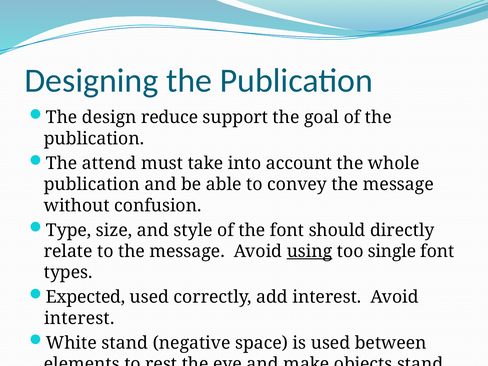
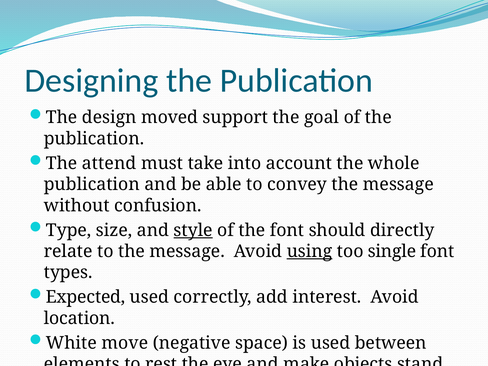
reduce: reduce -> moved (170, 117)
style underline: none -> present (193, 230)
interest: interest -> location (79, 318)
White stand: stand -> move (125, 343)
